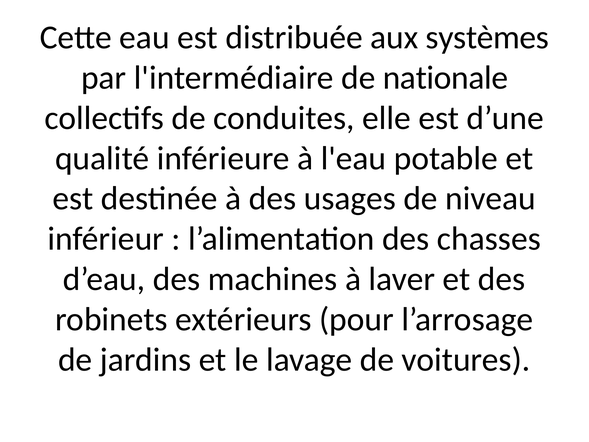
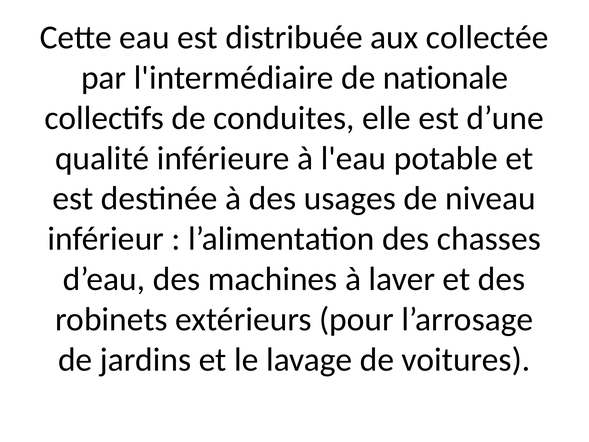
systèmes: systèmes -> collectée (487, 38)
